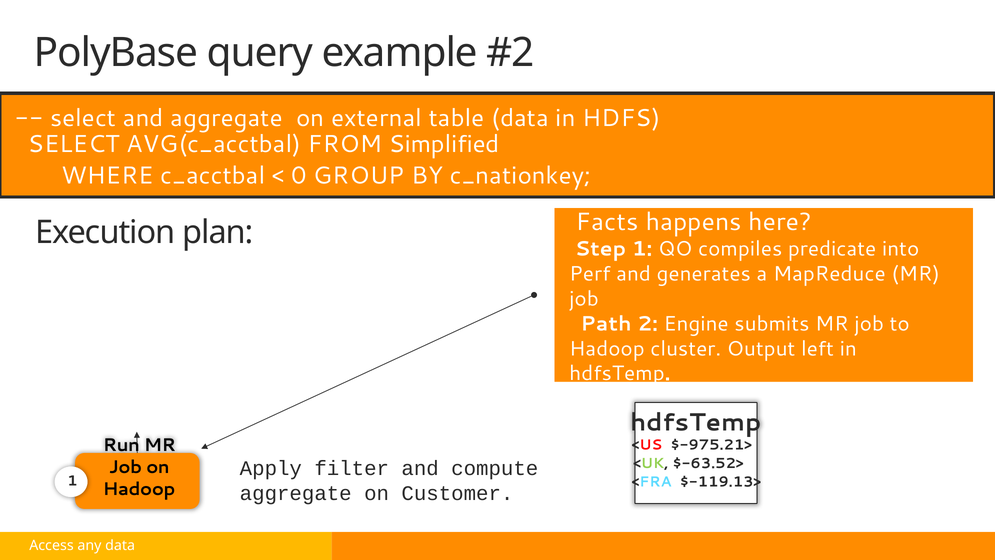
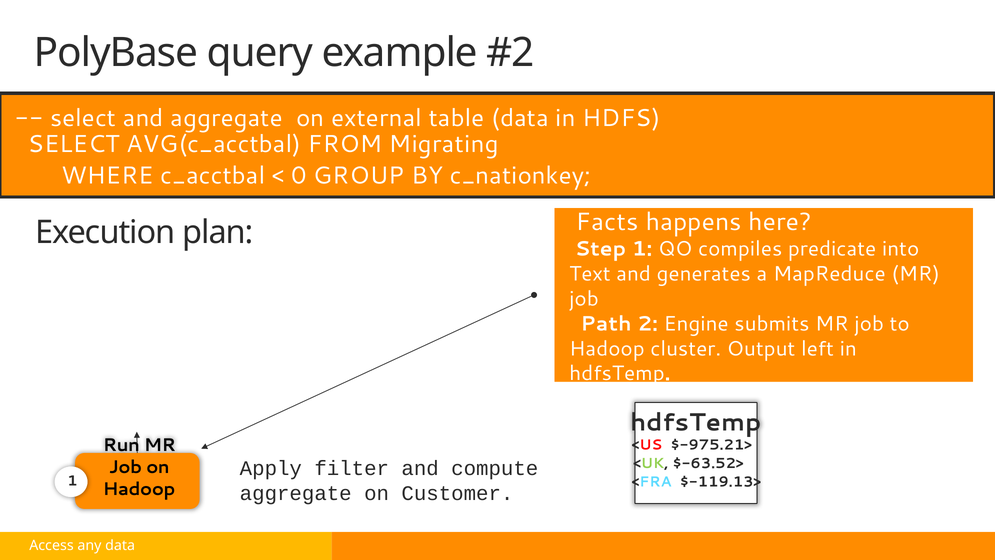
Simplified: Simplified -> Migrating (444, 144)
Perf: Perf -> Text (590, 274)
